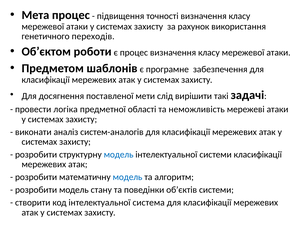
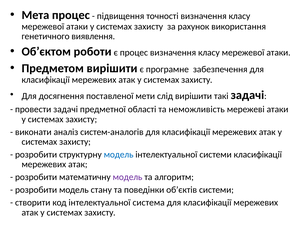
переходів: переходів -> виявлення (93, 36)
Предметом шаблонів: шаблонів -> вирішити (112, 68)
провести логіка: логіка -> задачі (66, 109)
модель colour: blue -> purple (128, 177)
